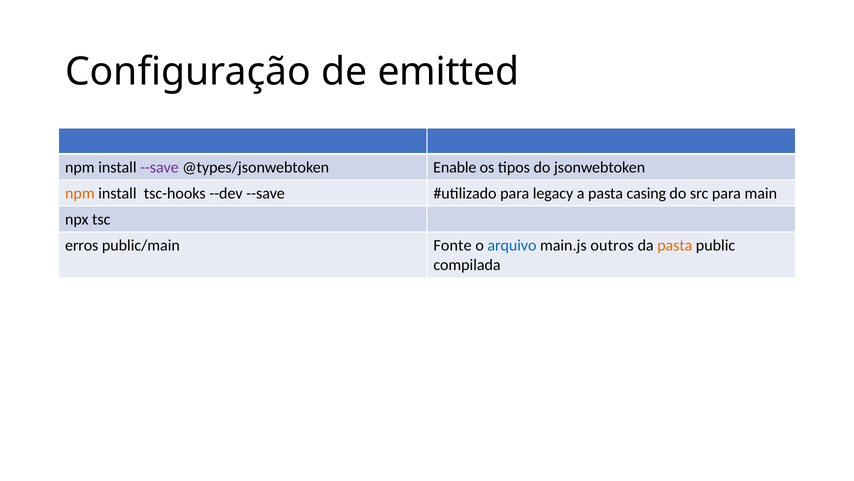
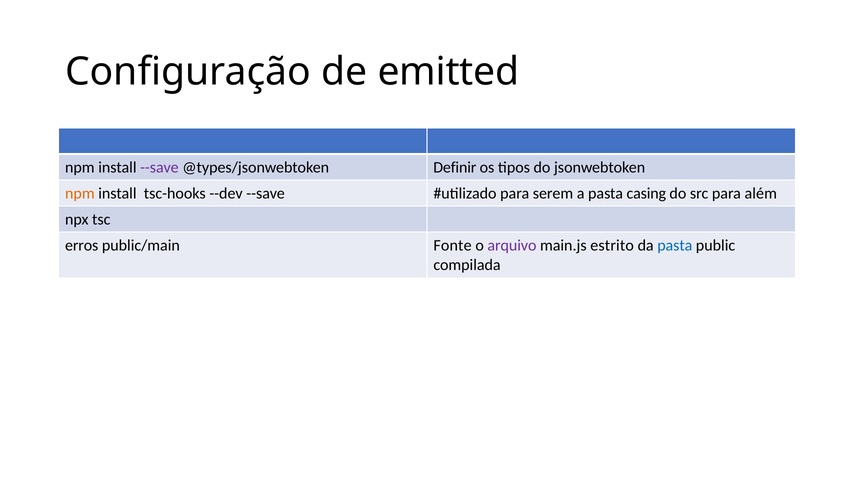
Enable: Enable -> Definir (455, 167)
legacy: legacy -> serem (553, 193)
main: main -> além (761, 193)
arquivo colour: blue -> purple (512, 245)
outros: outros -> estrito (612, 245)
pasta colour: orange -> blue (675, 245)
